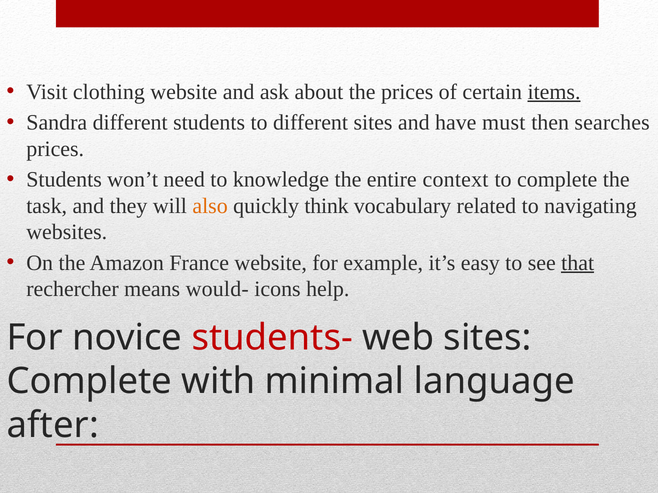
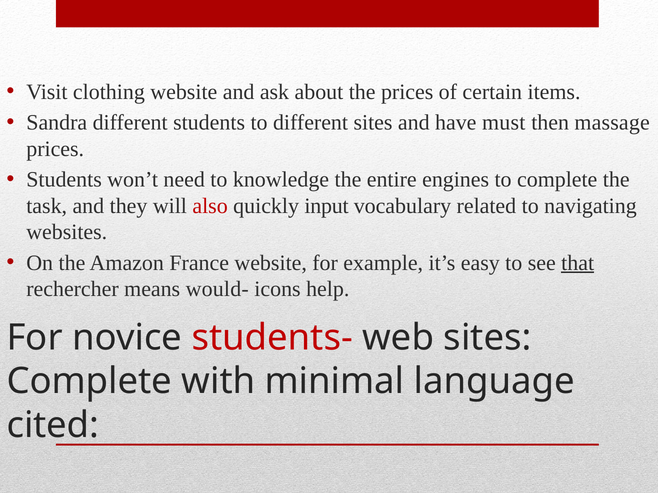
items underline: present -> none (554, 92)
searches: searches -> massage (612, 123)
context: context -> engines (456, 180)
also colour: orange -> red (210, 206)
think: think -> input (327, 206)
after: after -> cited (53, 426)
